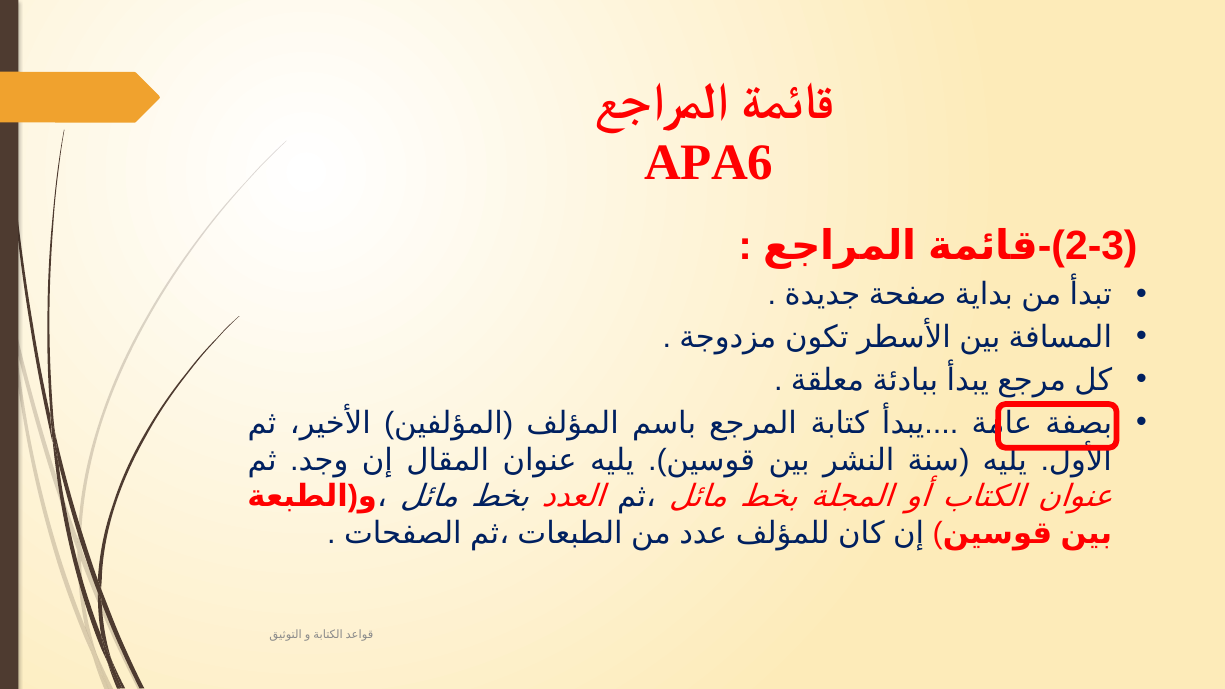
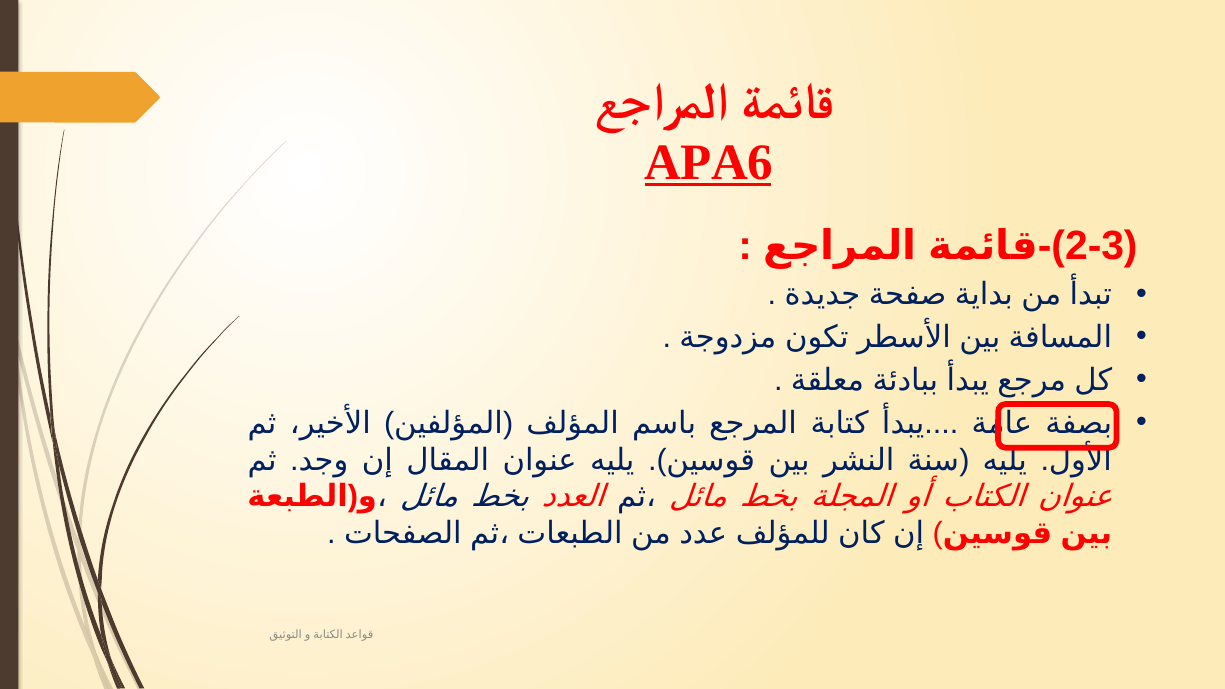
APA6 underline: none -> present (708, 163)
